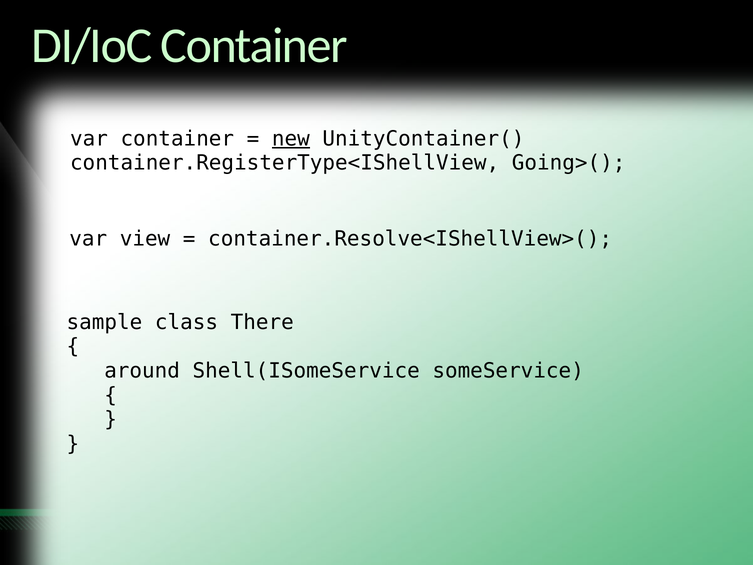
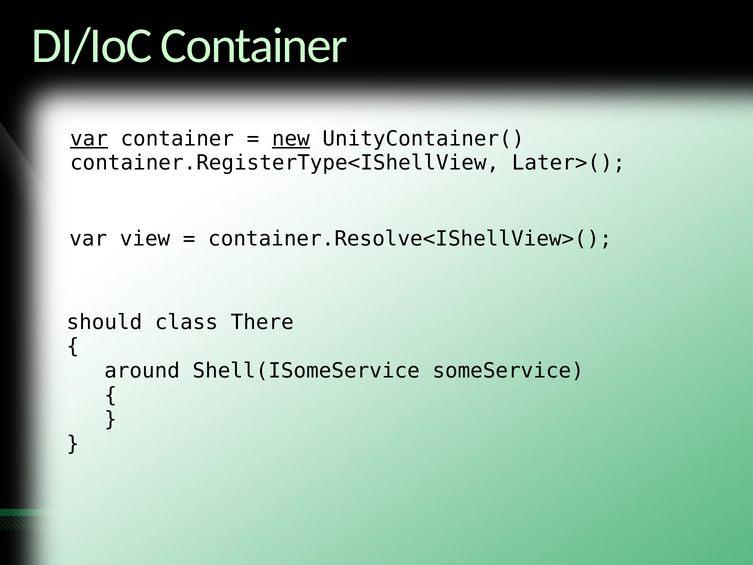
var underline: none -> present (89, 139)
Going>(: Going>( -> Later>( (569, 163)
sample: sample -> should (104, 322)
